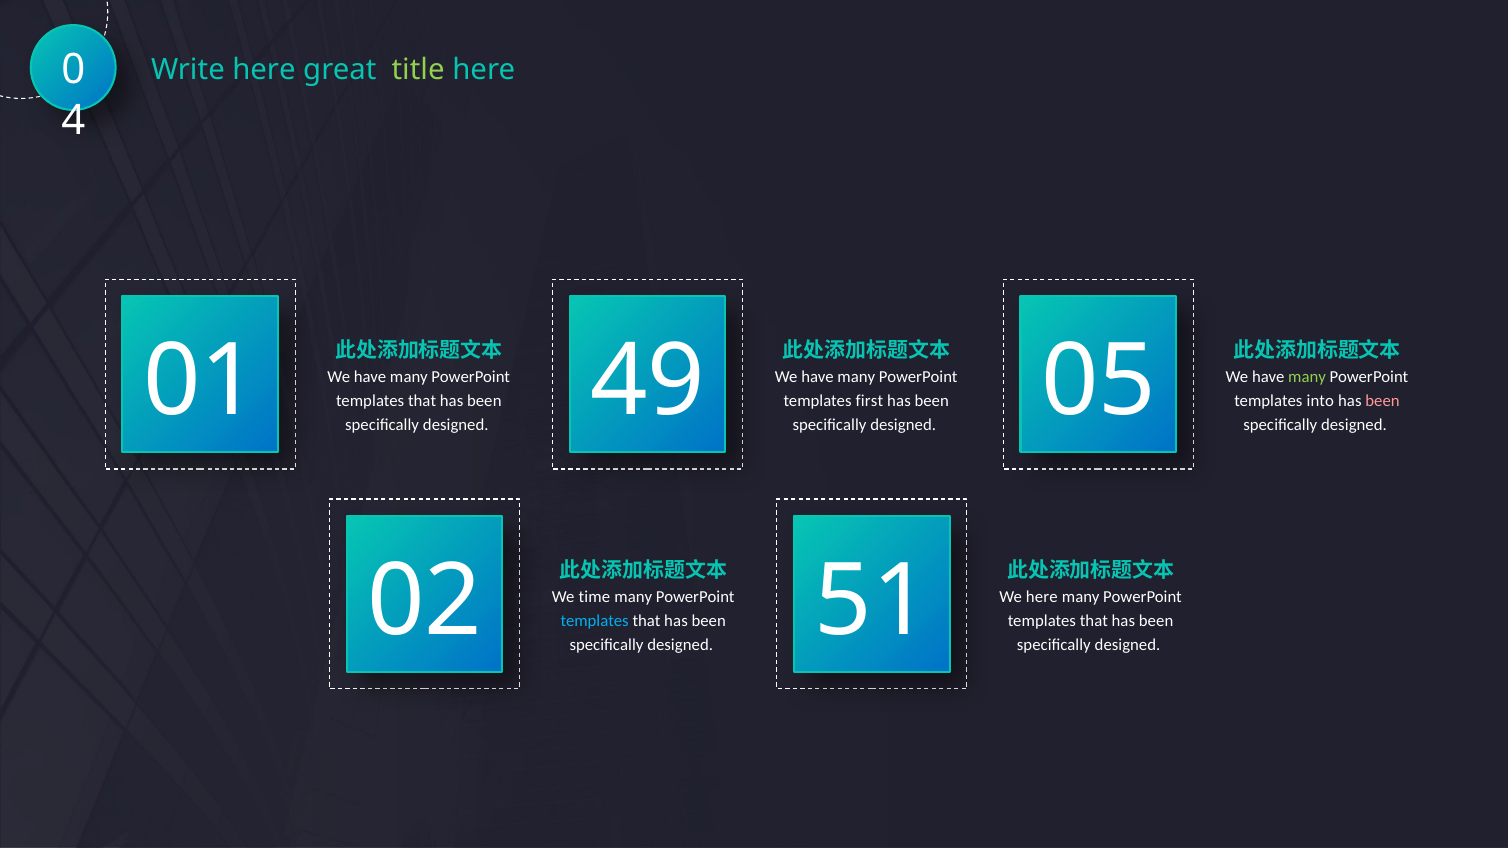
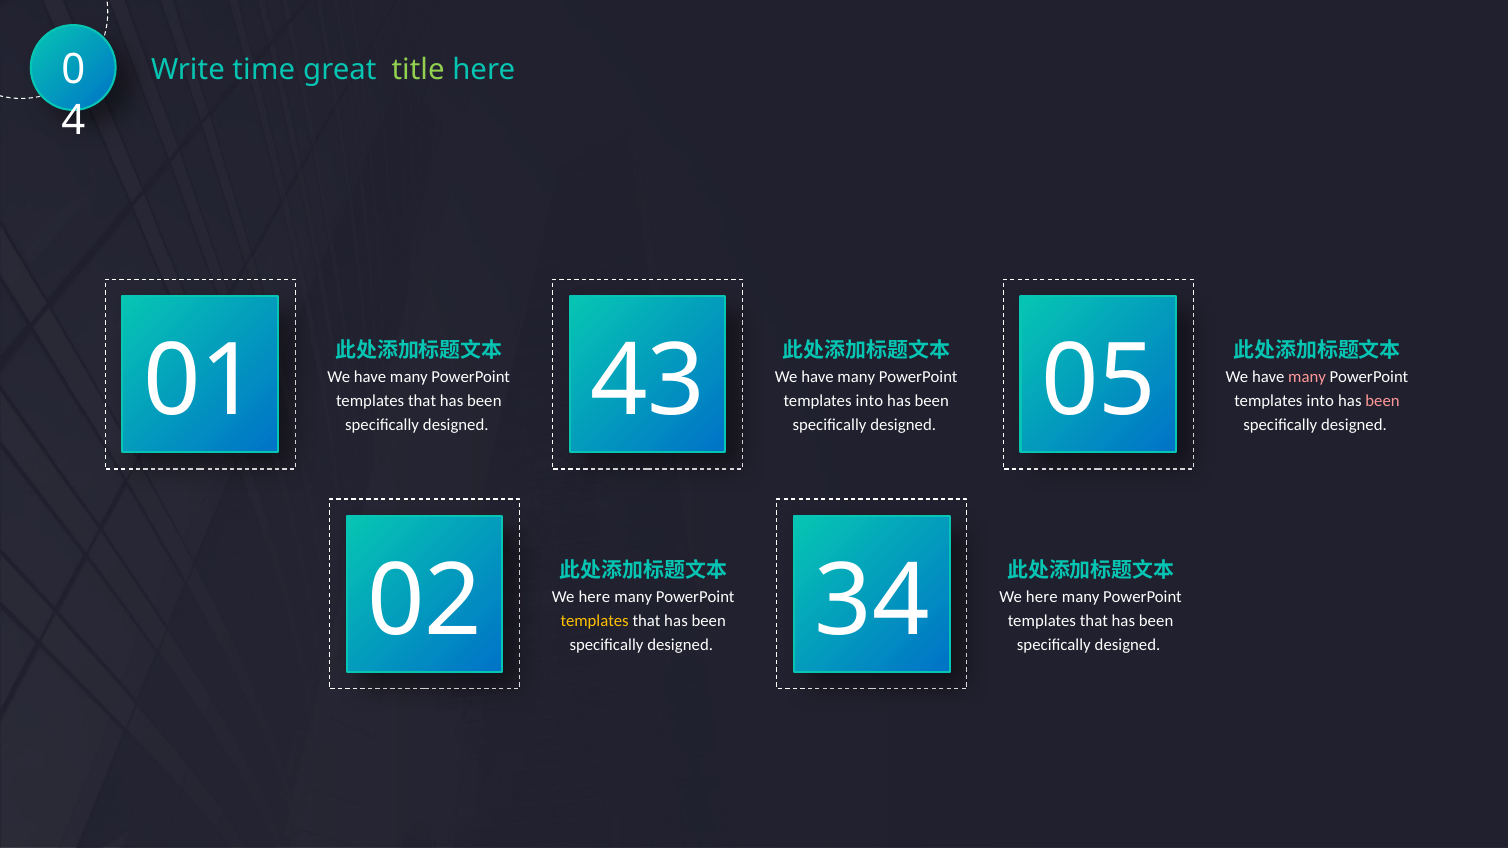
Write here: here -> time (264, 69)
many colour: light green -> pink (1307, 377)
first: first -> into (869, 401)
49: 49 -> 43 (648, 381)
time: time -> here (594, 597)
templates colour: light blue -> yellow (595, 621)
51: 51 -> 34 (872, 601)
